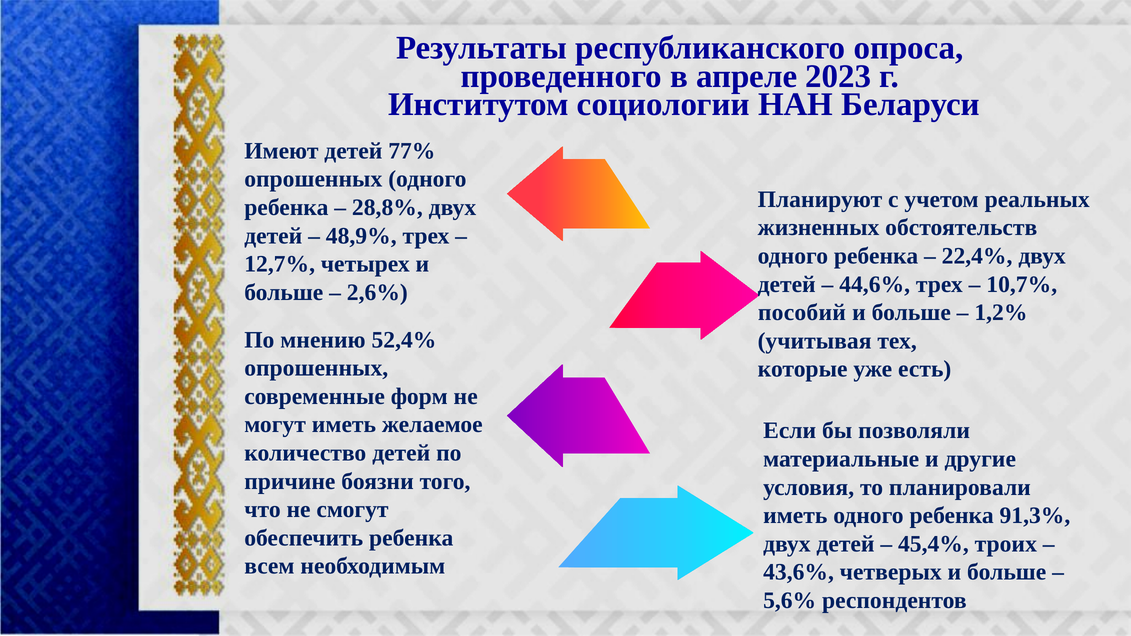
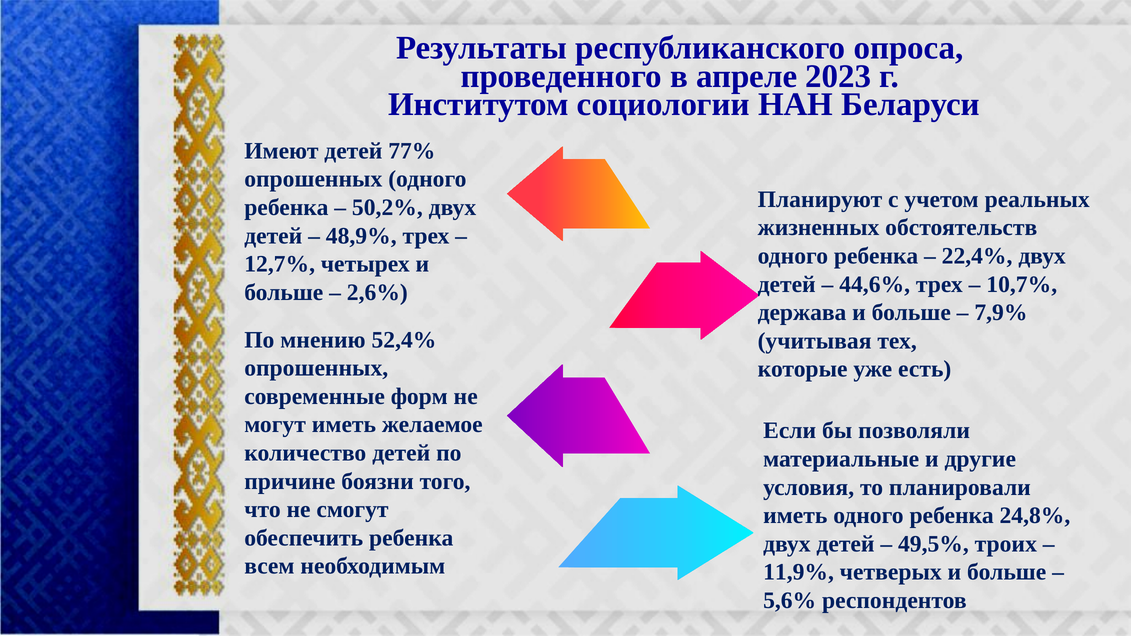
28,8%: 28,8% -> 50,2% (387, 208)
пособий: пособий -> держава (802, 313)
1,2%: 1,2% -> 7,9% (1001, 313)
91,3%: 91,3% -> 24,8% (1035, 516)
45,4%: 45,4% -> 49,5% (933, 544)
43,6%: 43,6% -> 11,9% (799, 572)
